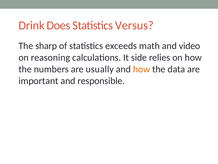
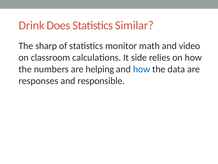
Versus: Versus -> Similar (134, 25)
exceeds: exceeds -> monitor (121, 46)
reasoning: reasoning -> classroom (51, 57)
usually: usually -> helping (100, 69)
how colour: orange -> blue (142, 69)
important: important -> responses (38, 81)
